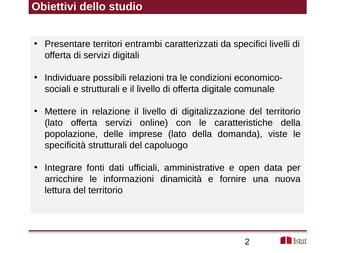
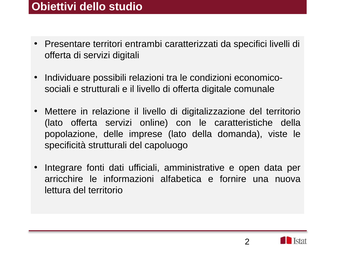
dinamicità: dinamicità -> alfabetica (181, 179)
